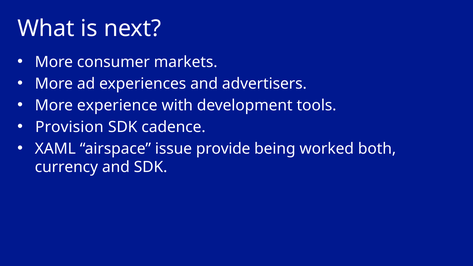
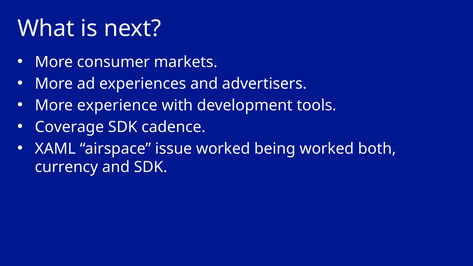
Provision: Provision -> Coverage (69, 127)
issue provide: provide -> worked (223, 149)
